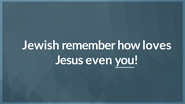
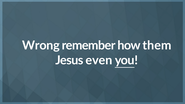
Jewish: Jewish -> Wrong (41, 45)
loves: loves -> them (157, 45)
